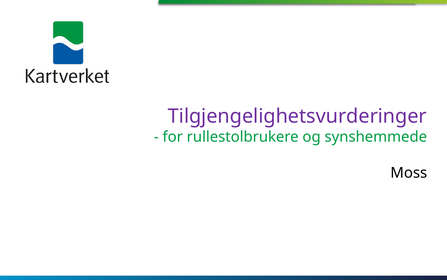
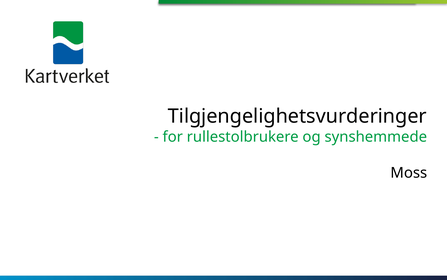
Tilgjengelighetsvurderinger colour: purple -> black (297, 116)
